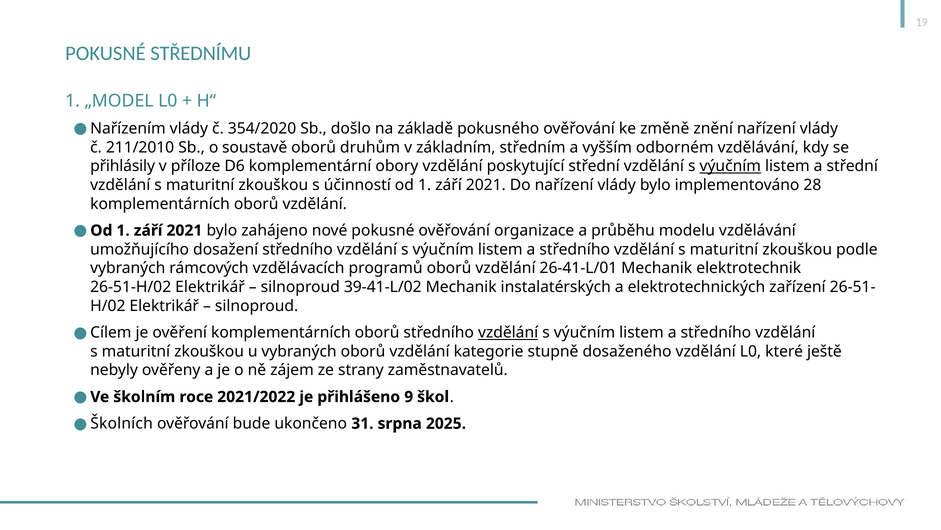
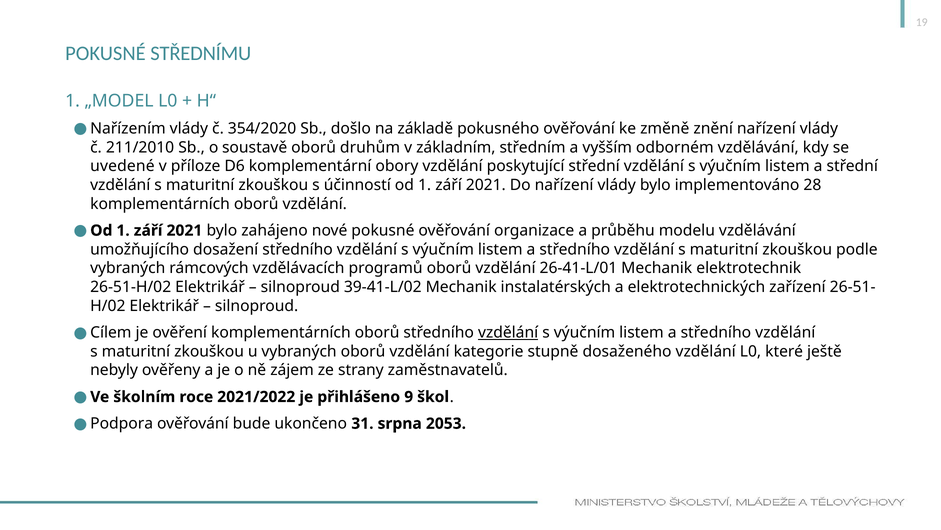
přihlásily: přihlásily -> uvedené (122, 166)
výučním underline: present -> none (730, 166)
Školních: Školních -> Podpora (122, 423)
2025: 2025 -> 2053 (446, 423)
